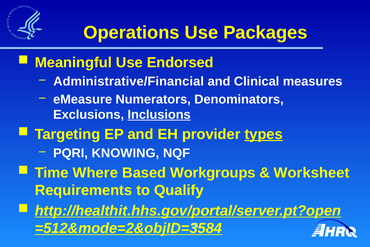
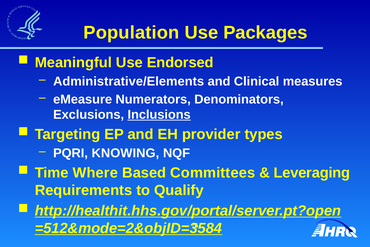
Operations: Operations -> Population (131, 32)
Administrative/Financial: Administrative/Financial -> Administrative/Elements (129, 81)
types underline: present -> none (264, 134)
Workgroups: Workgroups -> Committees (213, 172)
Worksheet: Worksheet -> Leveraging (312, 172)
